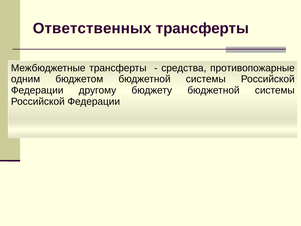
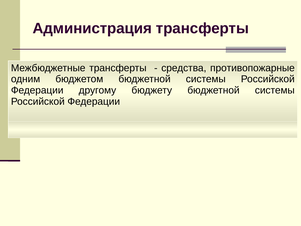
Ответственных: Ответственных -> Администрация (92, 28)
